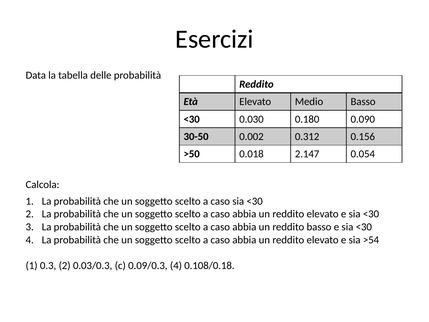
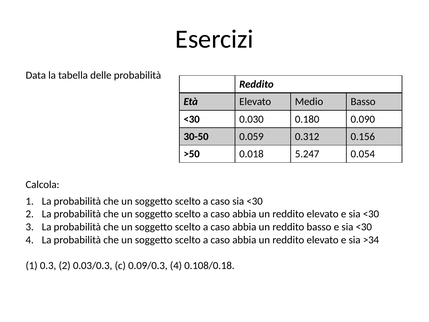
0.002: 0.002 -> 0.059 (251, 136)
2.147: 2.147 -> 5.247 (307, 154)
>54: >54 -> >34 (371, 240)
